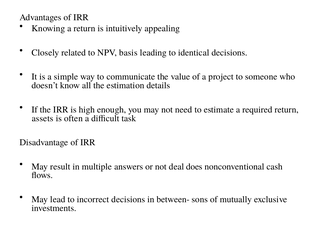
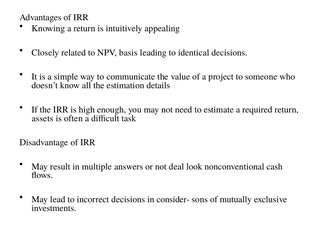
does: does -> look (194, 166)
between-: between- -> consider- (173, 199)
